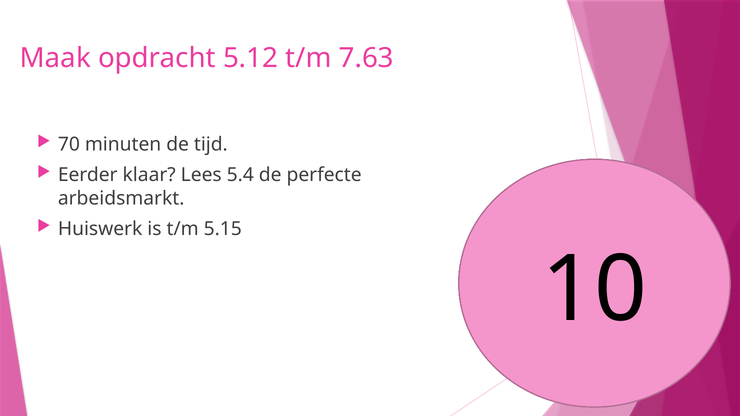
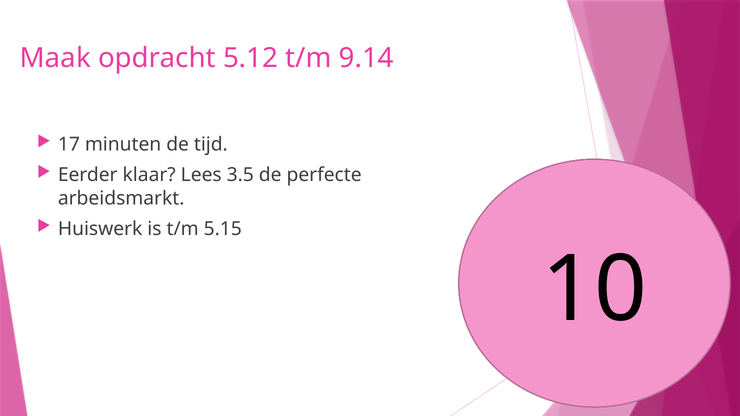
7.63: 7.63 -> 9.14 (366, 58)
70: 70 -> 17 (69, 144)
5.4: 5.4 -> 3.5 (240, 175)
